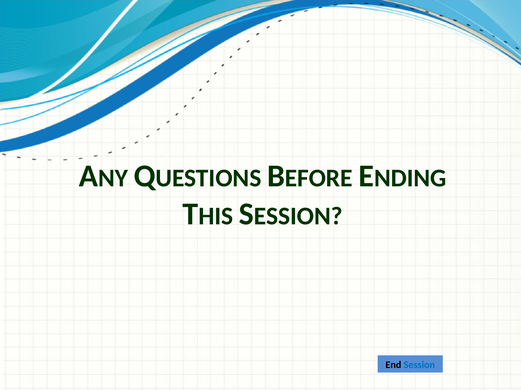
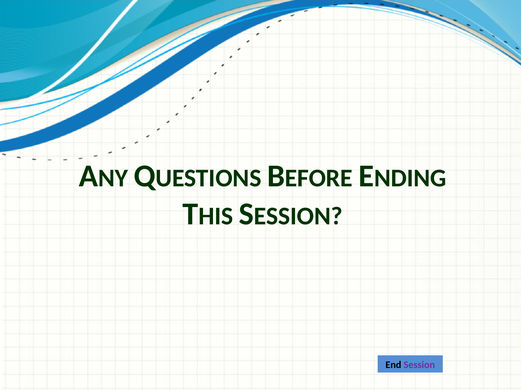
Session colour: blue -> purple (419, 365)
